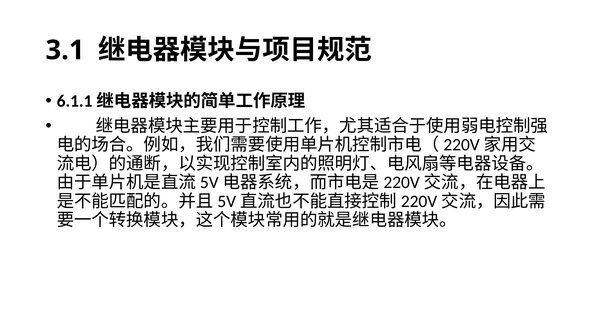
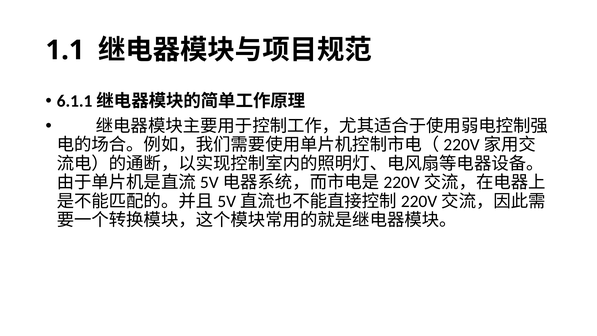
3.1: 3.1 -> 1.1 (65, 50)
